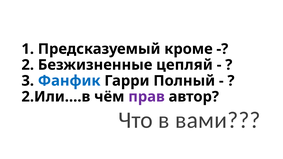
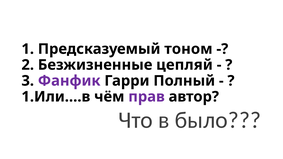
кроме: кроме -> тоном (188, 49)
Фанфик colour: blue -> purple (69, 81)
2.Или….в: 2.Или….в -> 1.Или….в (56, 97)
вами: вами -> было (218, 120)
